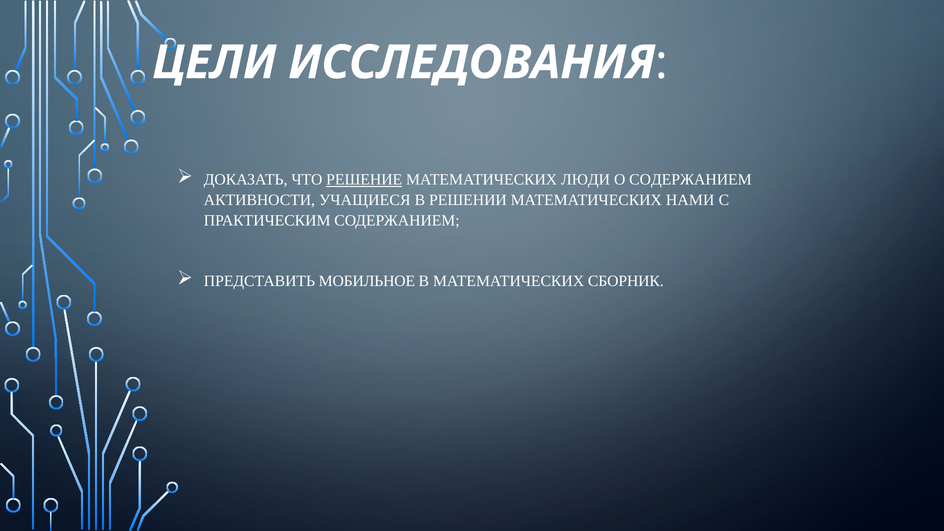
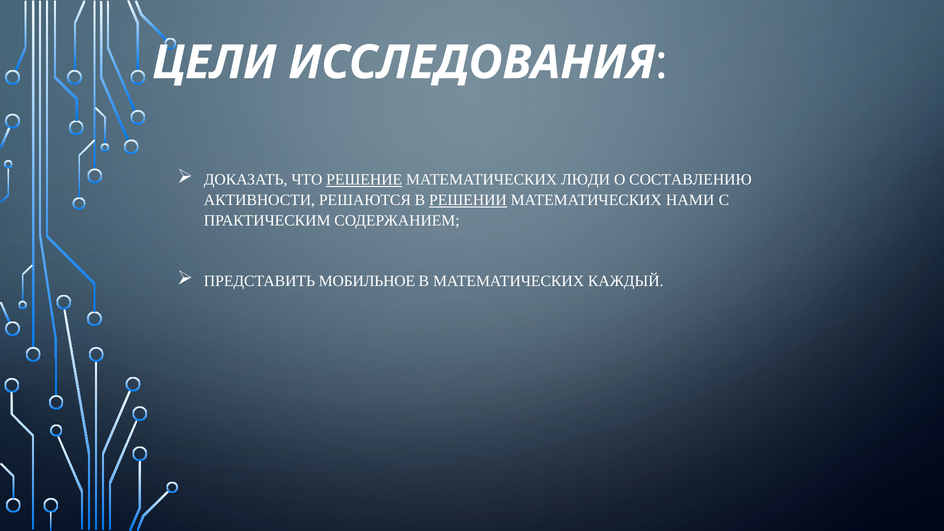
О СОДЕРЖАНИЕМ: СОДЕРЖАНИЕМ -> СОСТАВЛЕНИЮ (690, 180)
УЧАЩИЕСЯ: УЧАЩИЕСЯ -> РЕШАЮТСЯ (365, 200)
РЕШЕНИИ underline: none -> present (468, 200)
СБОРНИК: СБОРНИК -> КАЖДЫЙ (626, 281)
